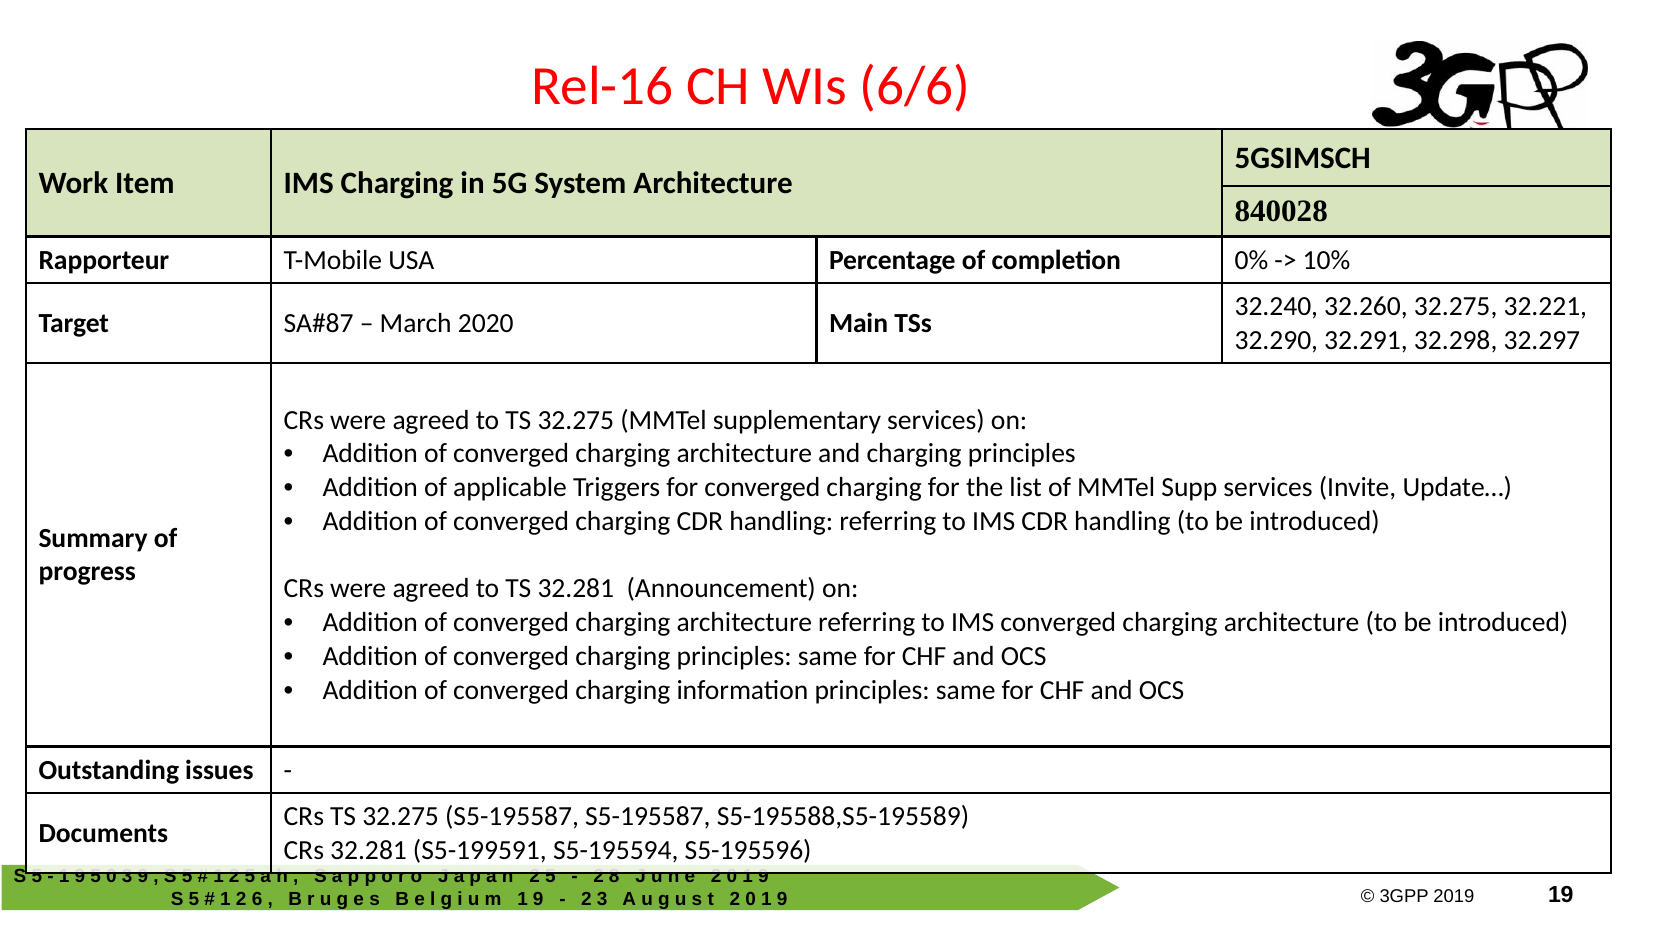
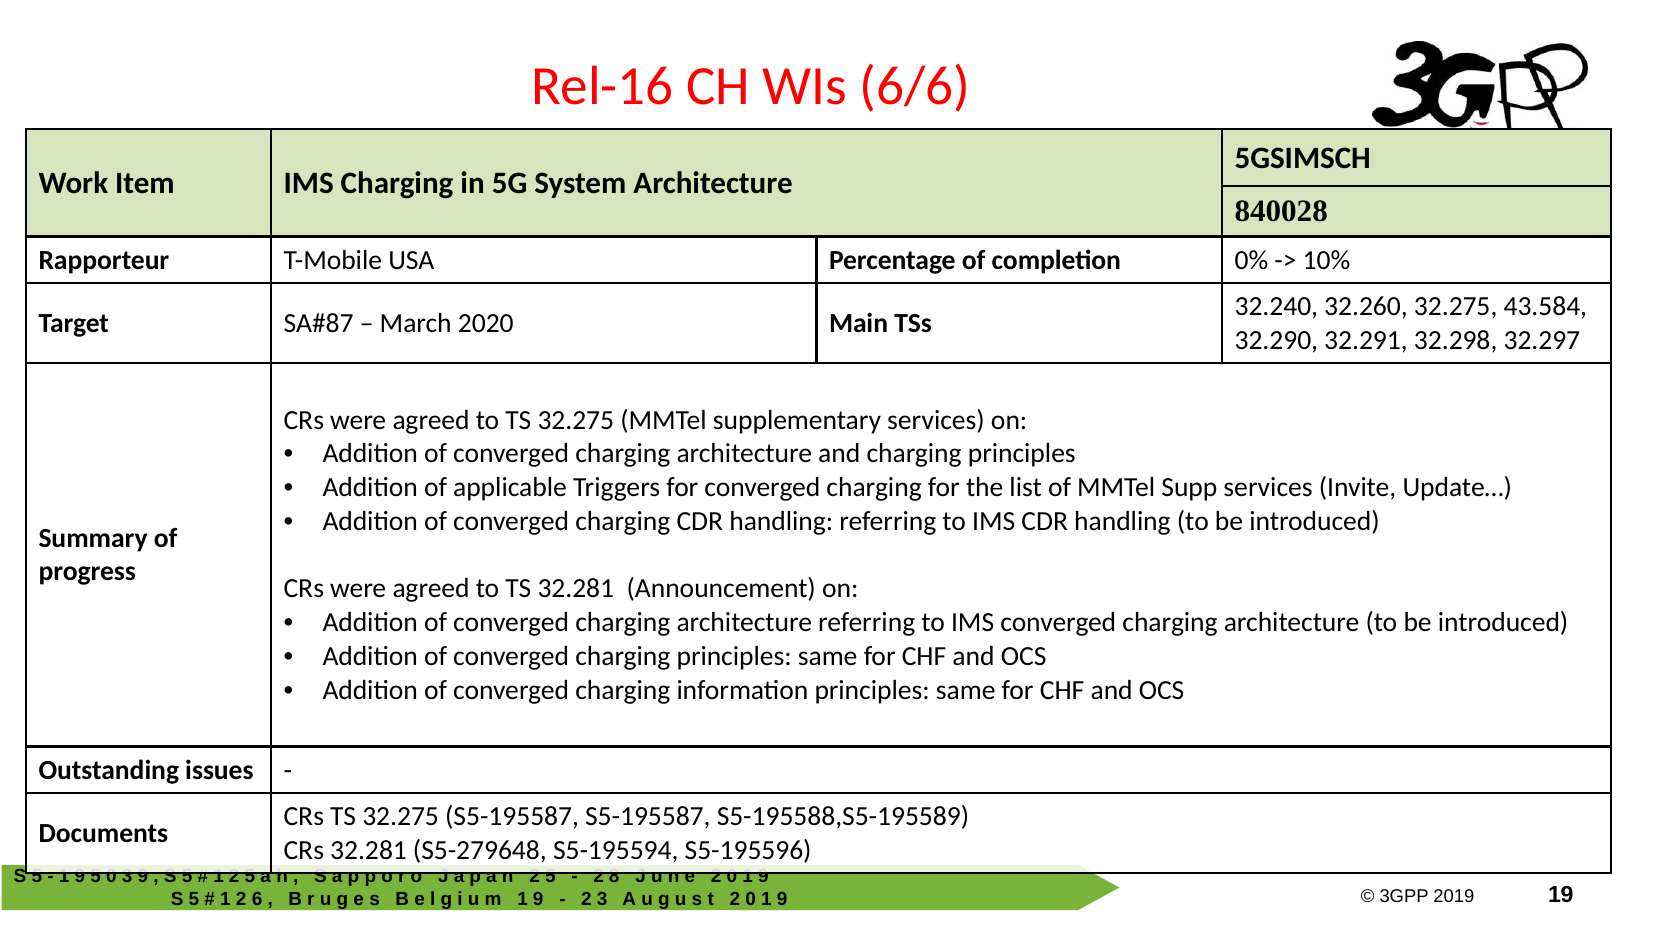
32.221: 32.221 -> 43.584 (1545, 306)
S5-199591: S5-199591 -> S5-279648 (480, 850)
